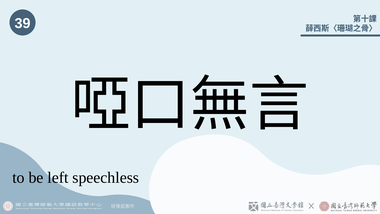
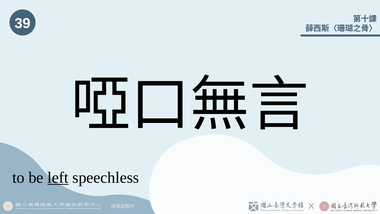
left underline: none -> present (58, 177)
